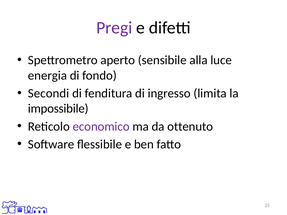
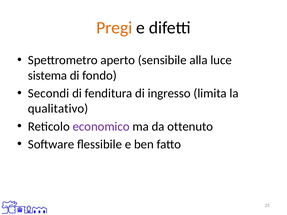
Pregi colour: purple -> orange (114, 28)
energia: energia -> sistema (48, 76)
impossibile: impossibile -> qualitativo (58, 109)
